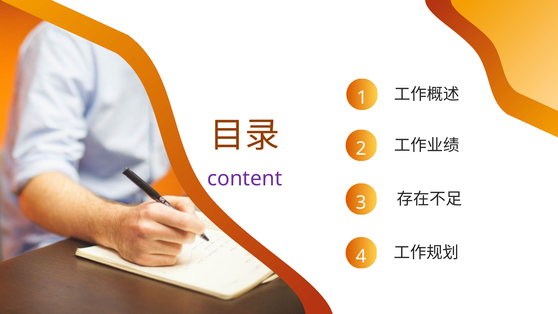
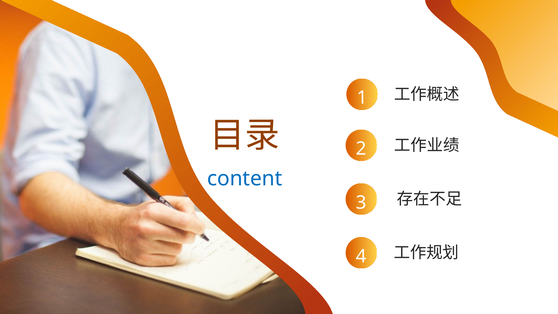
content colour: purple -> blue (245, 178)
